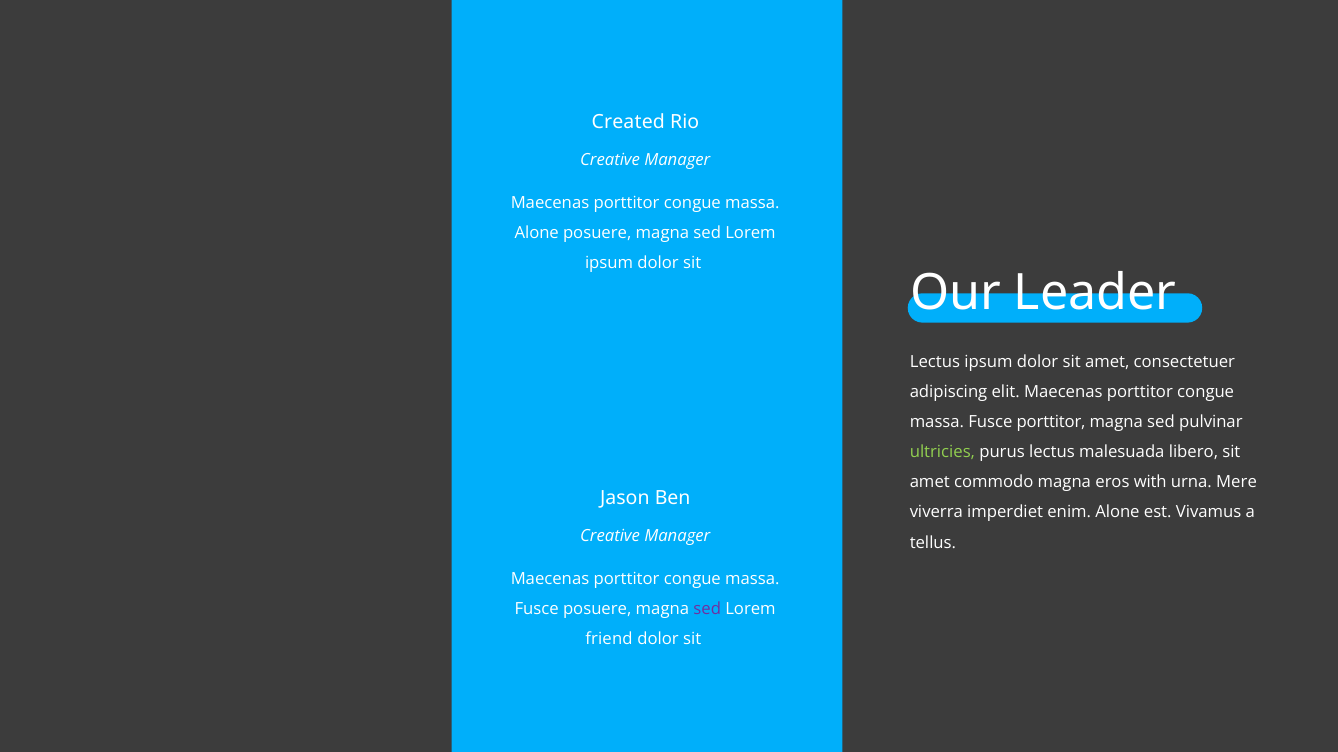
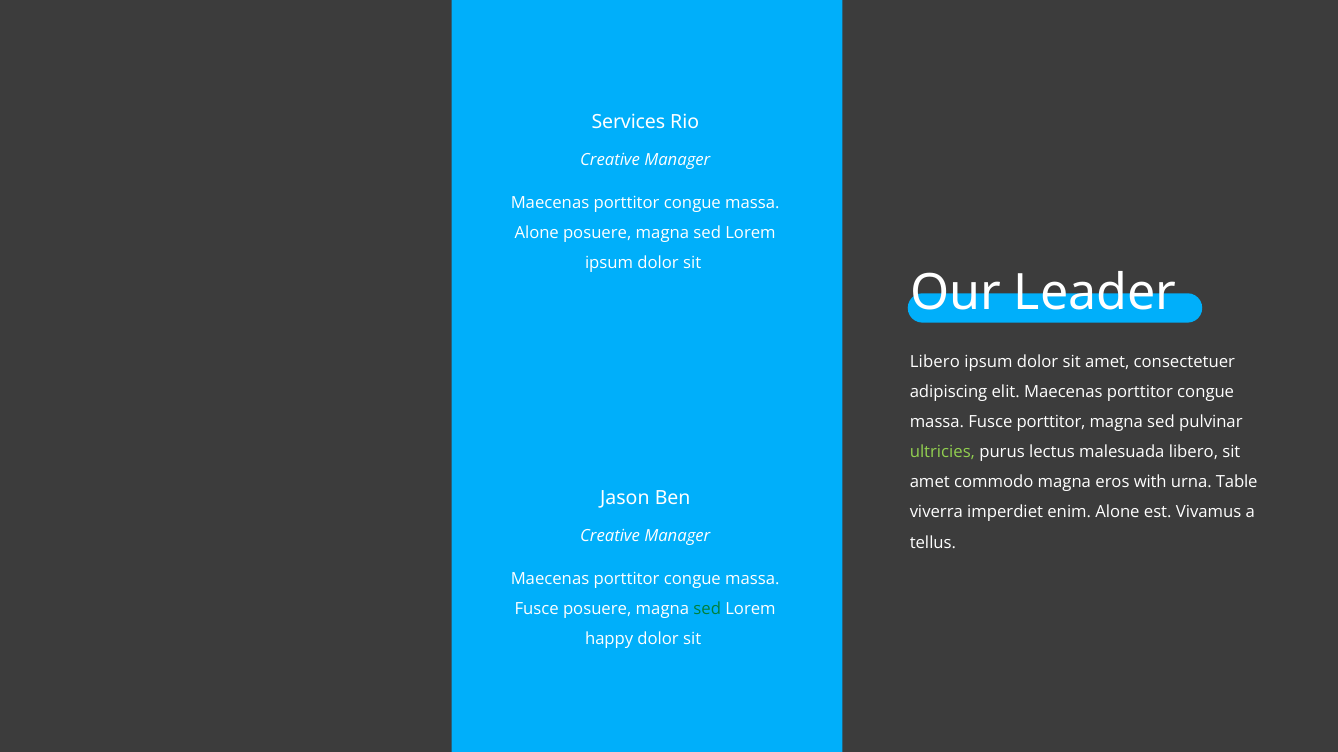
Created: Created -> Services (628, 122)
Lectus: Lectus -> Libero (935, 362)
Mere: Mere -> Table (1237, 483)
sed colour: purple -> green (707, 610)
friend: friend -> happy (609, 640)
